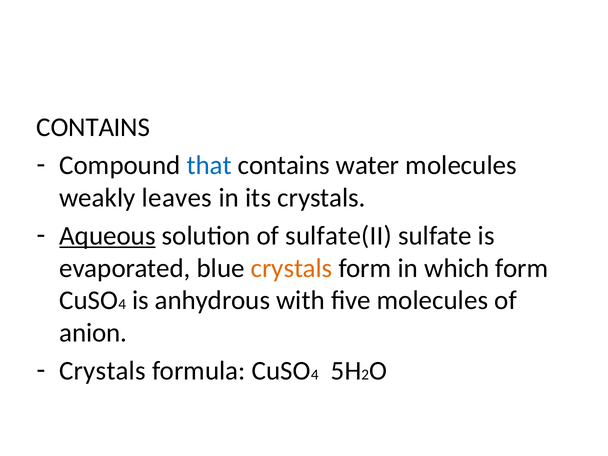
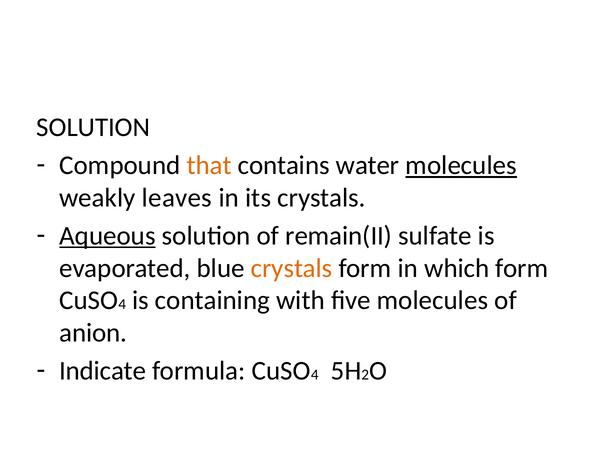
CONTAINS: CONTAINS -> SOLUTION (93, 128)
that colour: blue -> orange (209, 165)
molecules underline: none -> present (461, 165)
sulfate(II: sulfate(II -> remain(II (339, 236)
anhydrous: anhydrous -> containing (212, 301)
Crystals: Crystals -> Indicate (103, 371)
